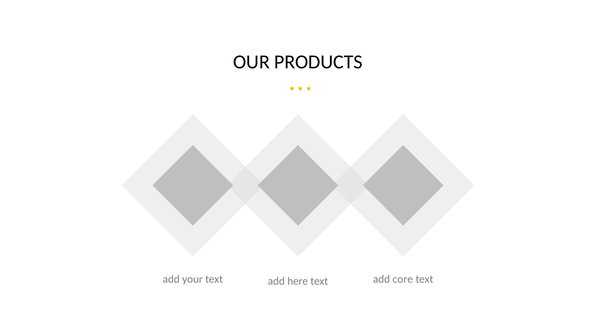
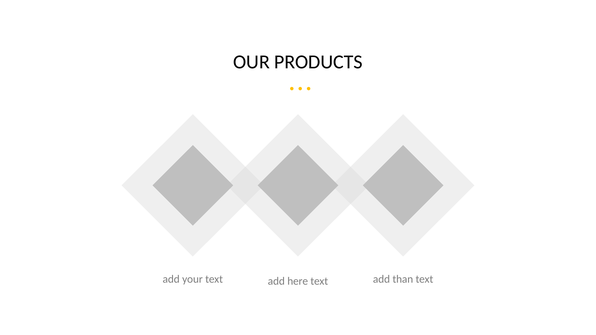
core: core -> than (403, 279)
